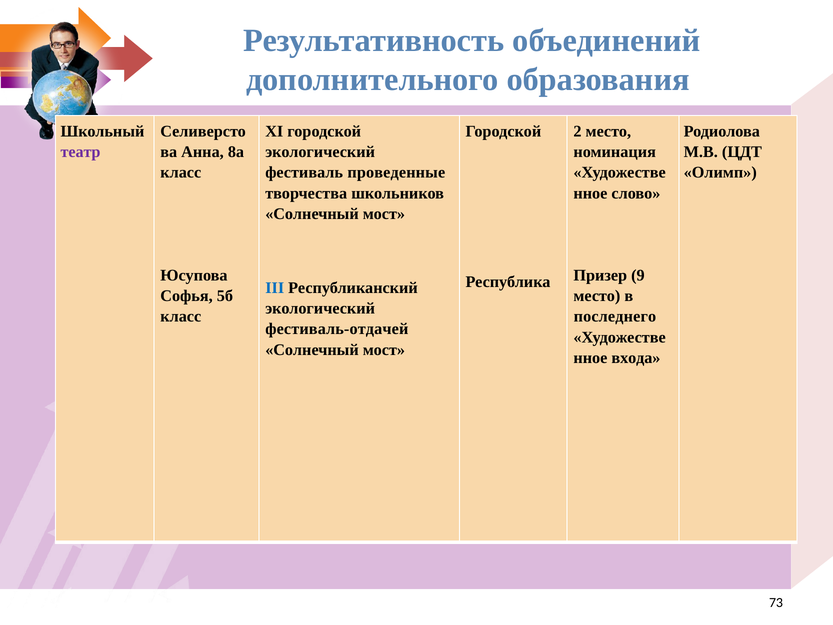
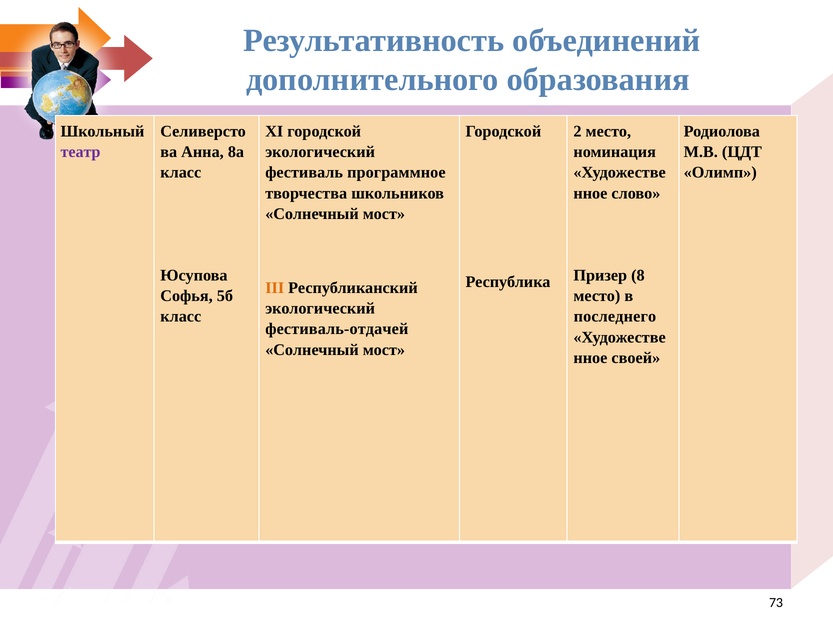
проведенные: проведенные -> программное (396, 173)
9: 9 -> 8 (638, 275)
III colour: blue -> orange (275, 288)
входа: входа -> своей (636, 358)
